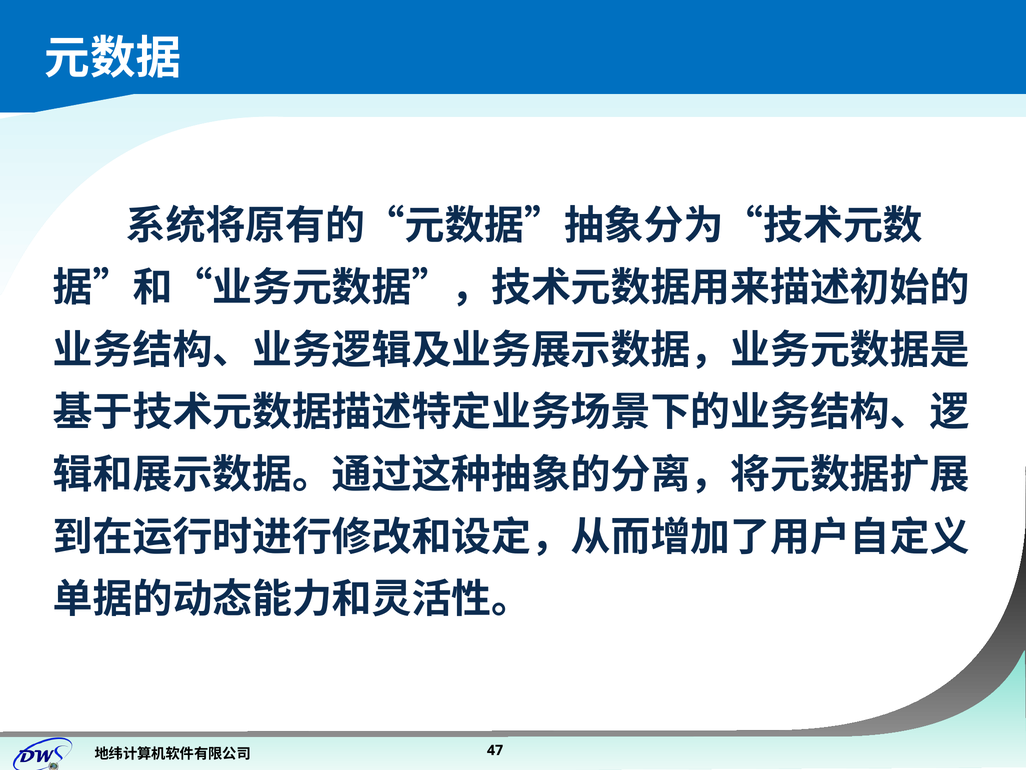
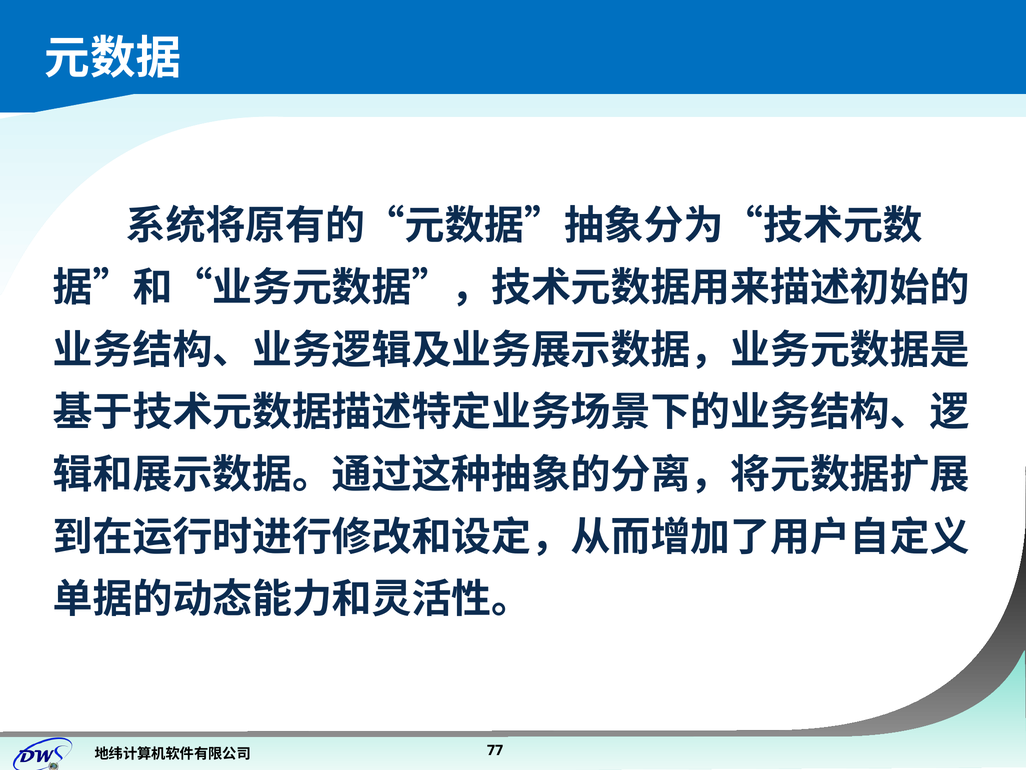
47: 47 -> 77 (495, 750)
